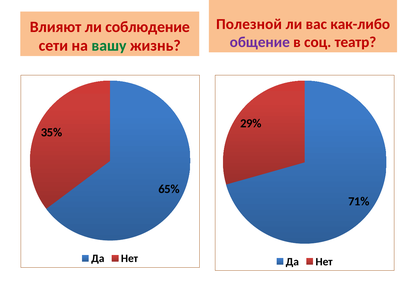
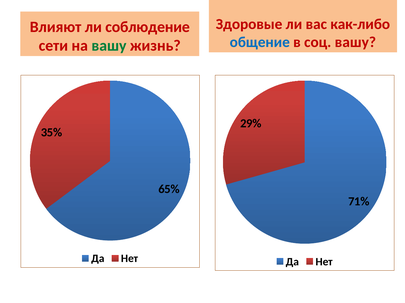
Полезной: Полезной -> Здоровые (249, 24)
общение colour: purple -> blue (260, 42)
соц театр: театр -> вашу (355, 42)
